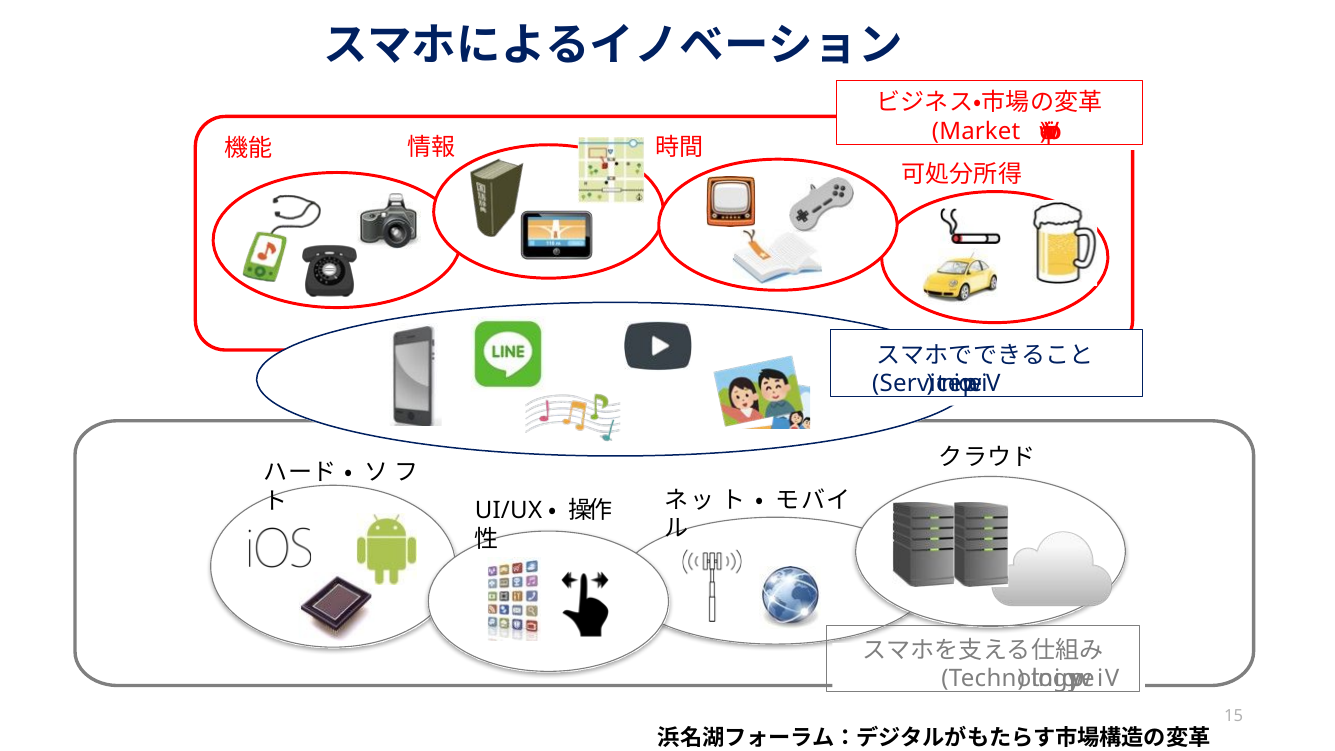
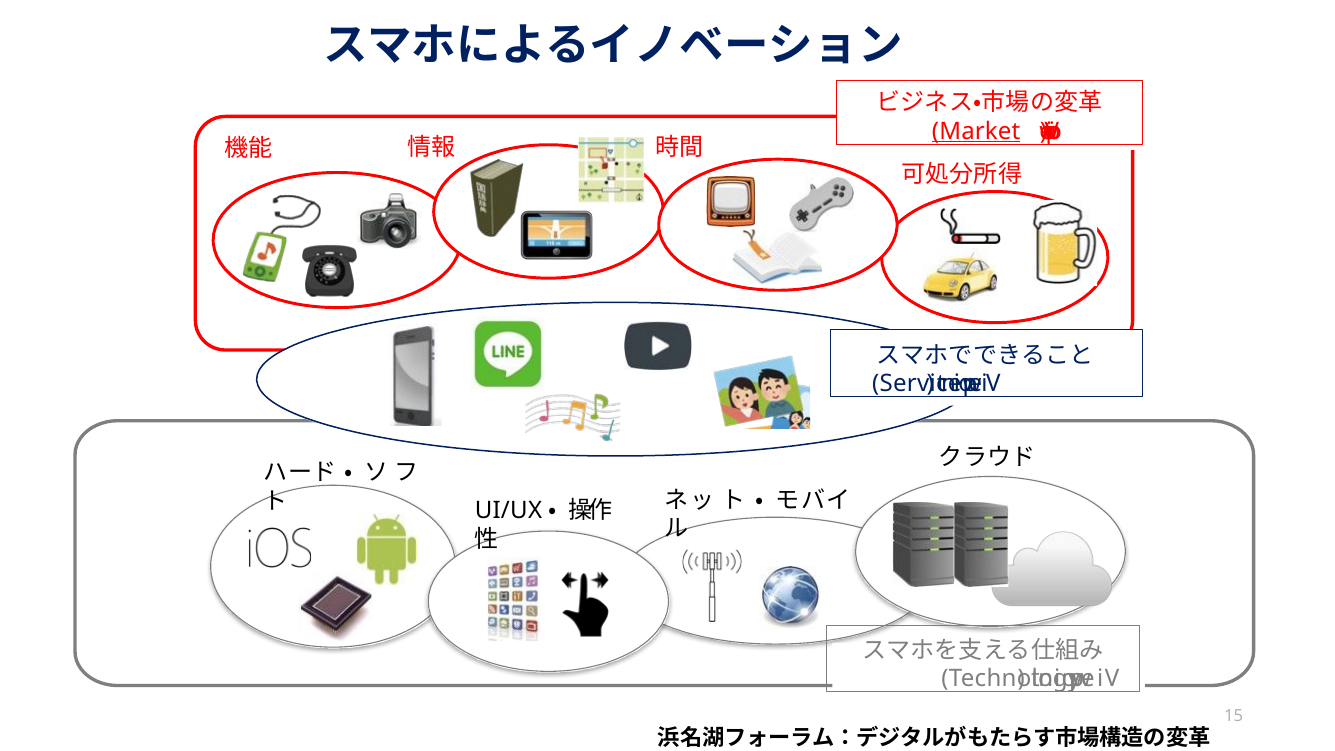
Market underline: none -> present (976, 131)
